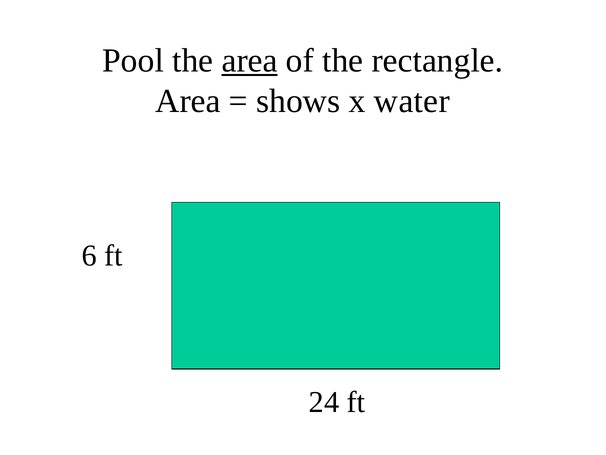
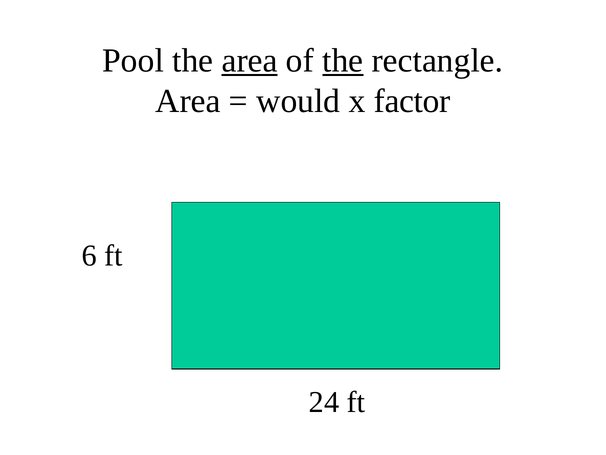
the underline: none -> present (343, 60)
shows: shows -> would (298, 101)
water: water -> factor (412, 101)
